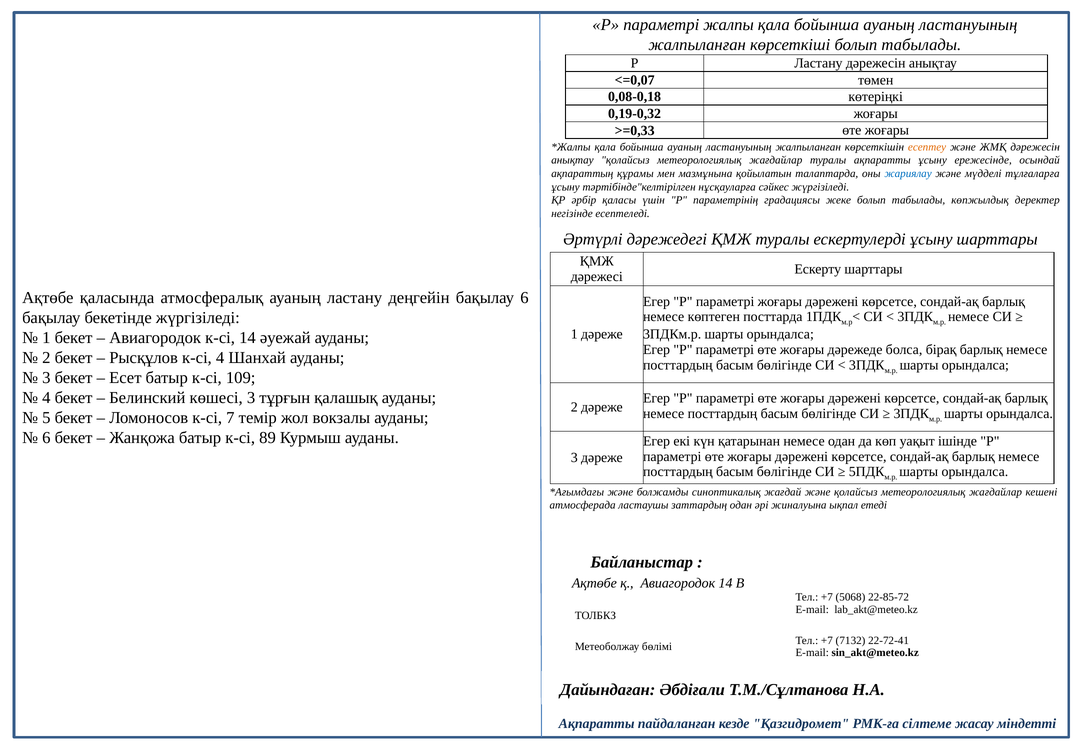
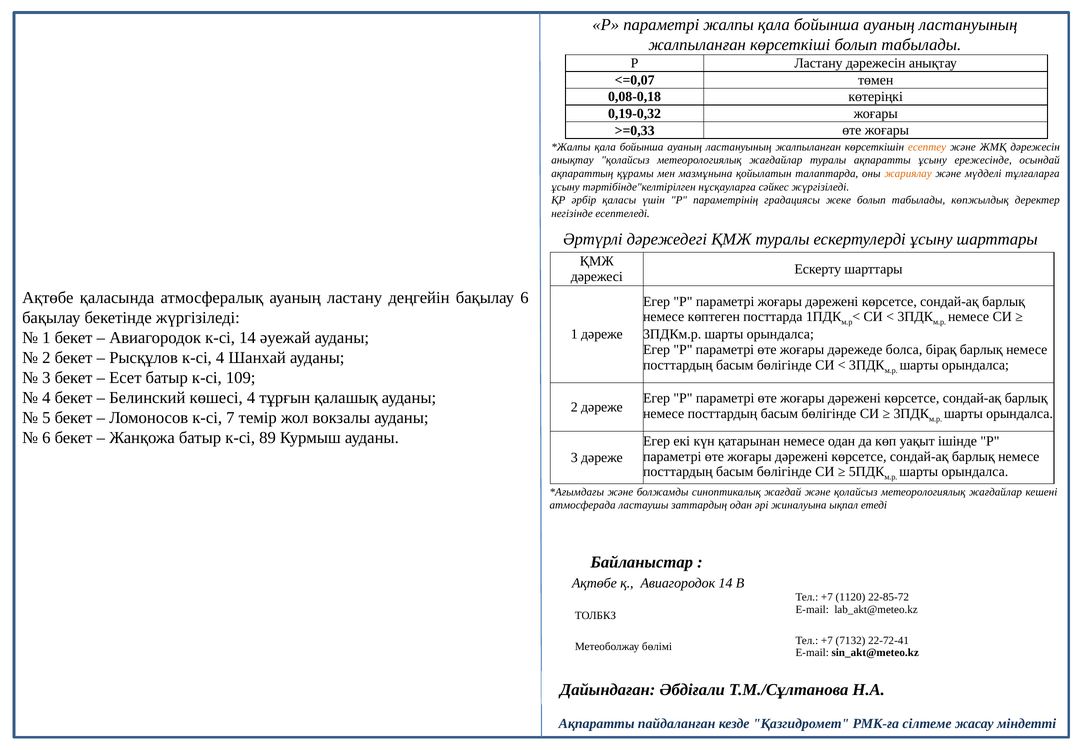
жариялау colour: blue -> orange (908, 174)
көшесі 3: 3 -> 4 (251, 398)
5068: 5068 -> 1120 (850, 597)
